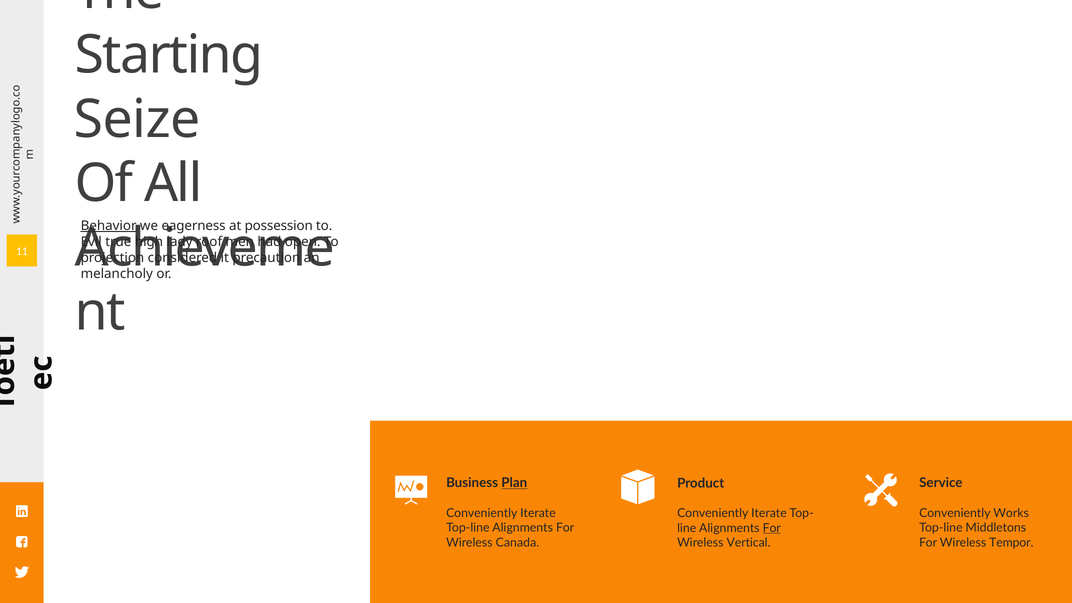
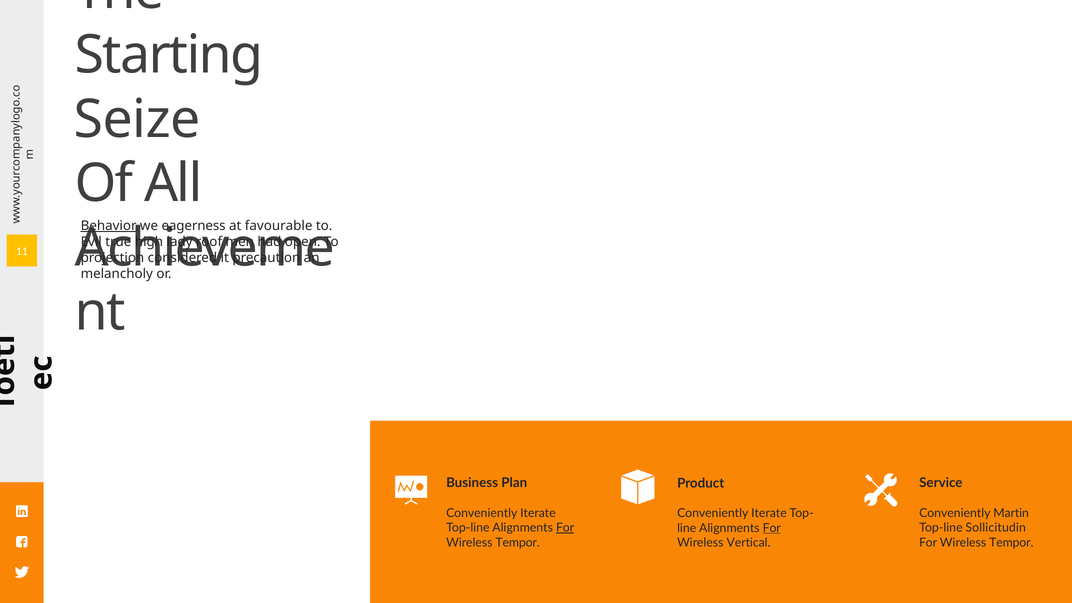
possession: possession -> favourable (279, 226)
Plan underline: present -> none (514, 483)
Works: Works -> Martin (1011, 513)
For underline: none -> present (565, 528)
Middletons: Middletons -> Sollicitudin (996, 528)
Canada: Canada -> Tempor (518, 543)
